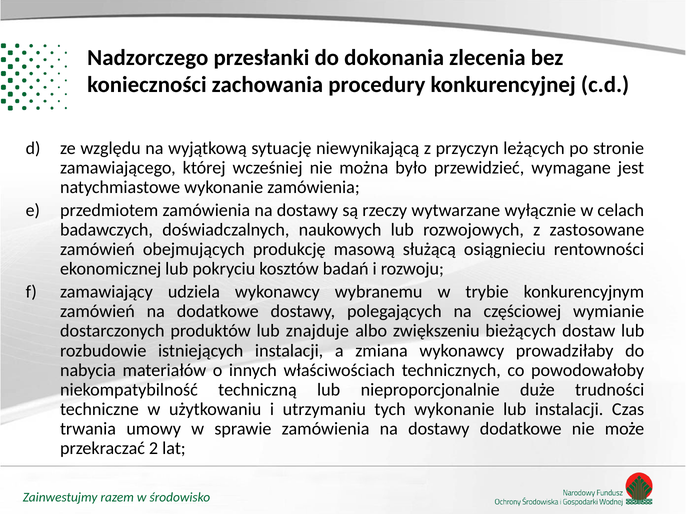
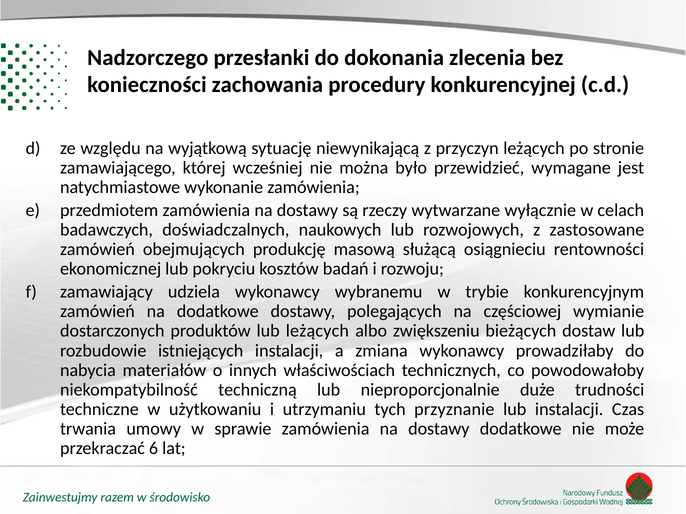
lub znajduje: znajduje -> leżących (317, 331)
tych wykonanie: wykonanie -> przyznanie (454, 410)
2: 2 -> 6 (154, 449)
